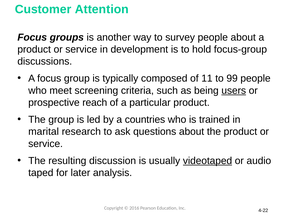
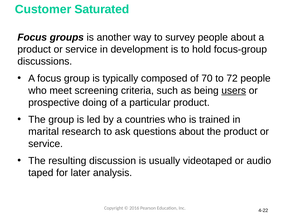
Attention: Attention -> Saturated (102, 9)
11: 11 -> 70 (207, 78)
99: 99 -> 72 (232, 78)
reach: reach -> doing (95, 102)
videotaped underline: present -> none (208, 160)
